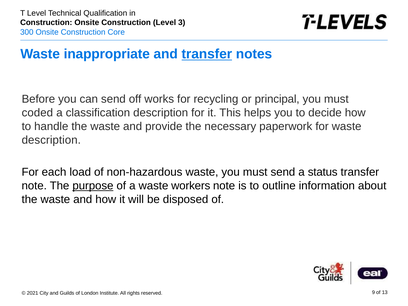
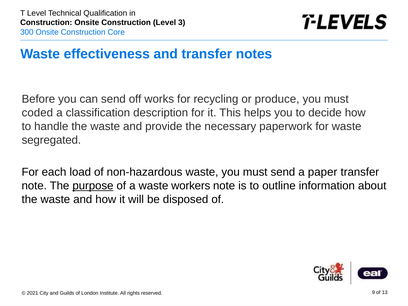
inappropriate: inappropriate -> effectiveness (107, 54)
transfer underline: present -> none (207, 54)
principal: principal -> produce (277, 99)
description: description -> segregated (51, 140)
status: status -> paper (323, 172)
